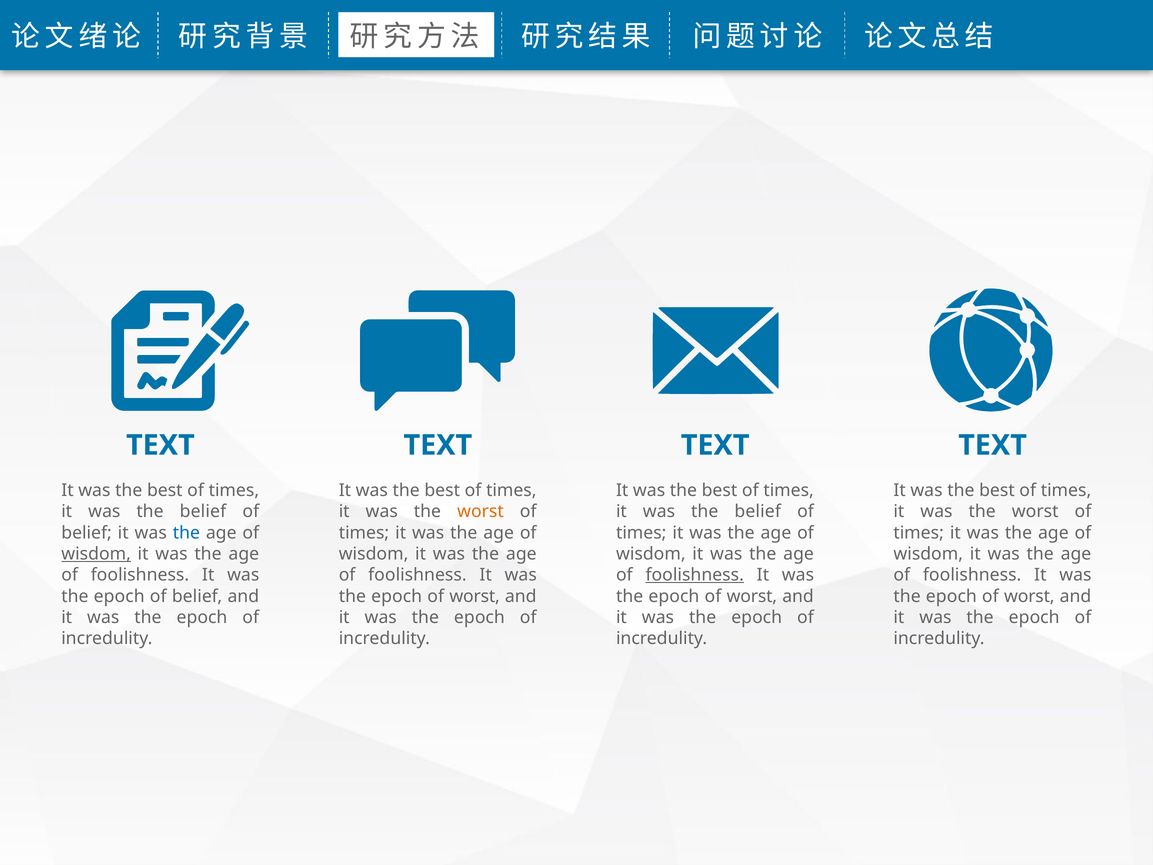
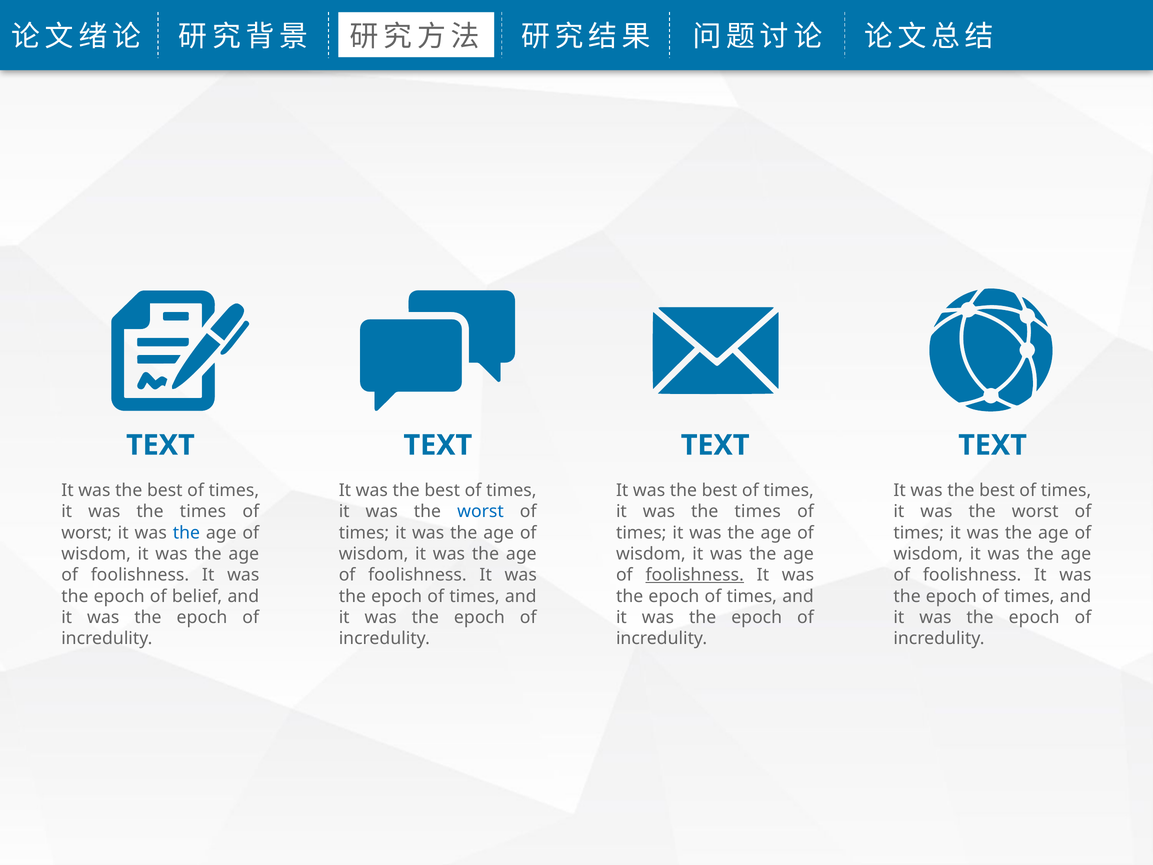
belief: belief -> times (203, 511)
worst colour: orange -> blue (480, 511)
belief: belief -> times (758, 511)
belief: belief -> worst (87, 533)
wisdom underline: present -> none (96, 554)
worst: worst -> times (475, 596)
worst: worst -> times (752, 596)
worst: worst -> times (1029, 596)
